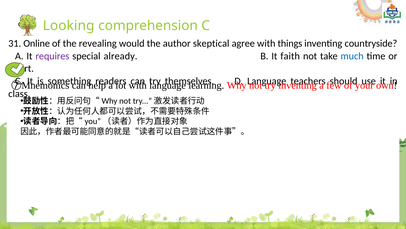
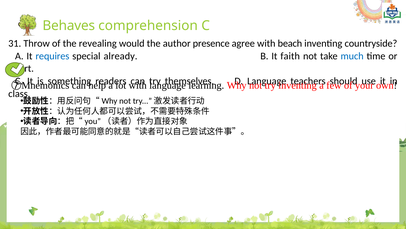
Looking: Looking -> Behaves (69, 26)
Online: Online -> Throw (37, 43)
skeptical: skeptical -> presence (211, 43)
things: things -> beach (290, 43)
requires colour: purple -> blue (52, 56)
